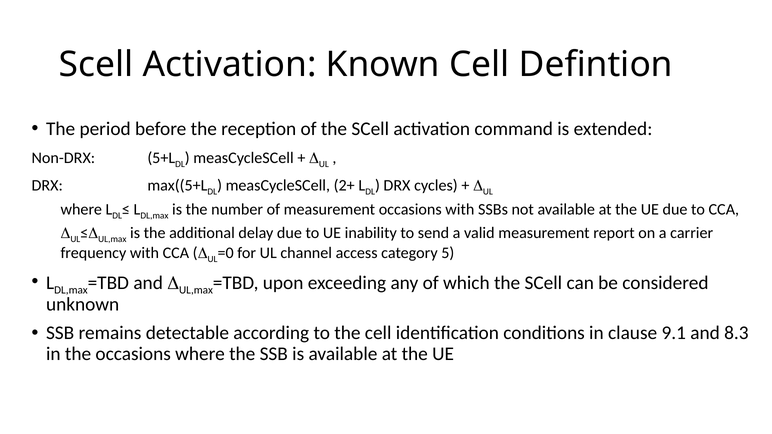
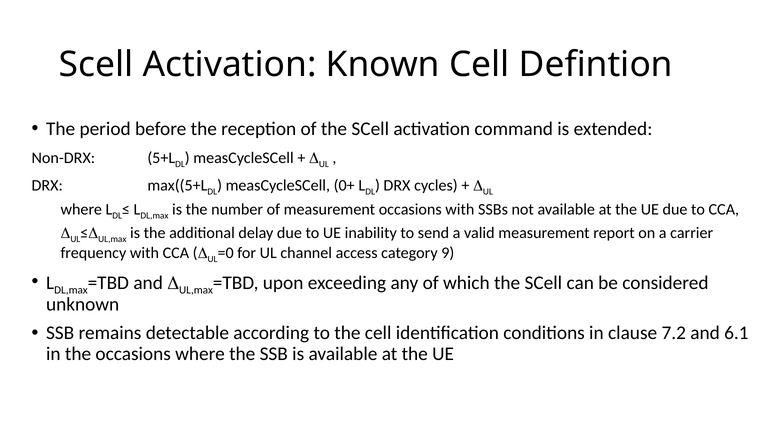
2+: 2+ -> 0+ (344, 186)
5: 5 -> 9 (448, 253)
9.1: 9.1 -> 7.2 (674, 333)
8.3: 8.3 -> 6.1 (736, 333)
